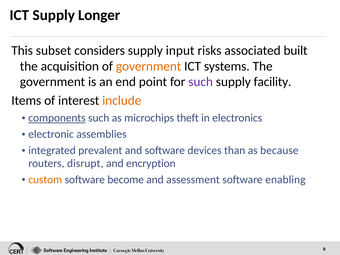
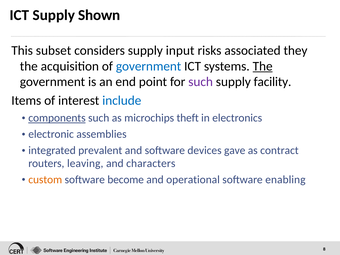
Longer: Longer -> Shown (99, 15)
built: built -> they (295, 51)
government colour: orange -> blue (149, 66)
The underline: none -> present (263, 66)
include colour: orange -> blue (122, 101)
than: than -> gave (235, 150)
because: because -> contract (279, 150)
disrupt: disrupt -> leaving (85, 163)
encryption: encryption -> characters (151, 163)
assessment: assessment -> operational (193, 180)
